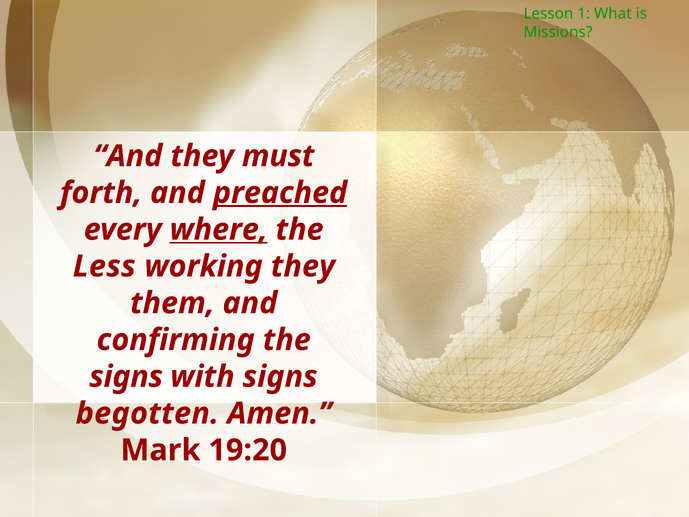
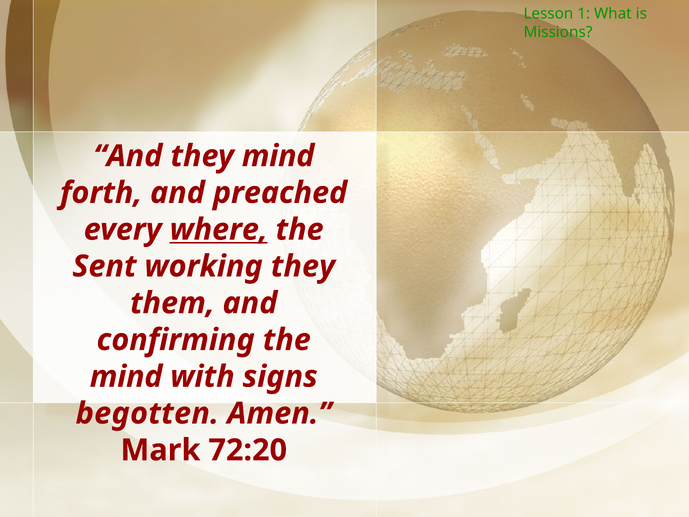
they must: must -> mind (278, 156)
preached underline: present -> none (280, 193)
Less: Less -> Sent (104, 266)
signs: signs -> mind (126, 376)
19:20: 19:20 -> 72:20 (248, 450)
